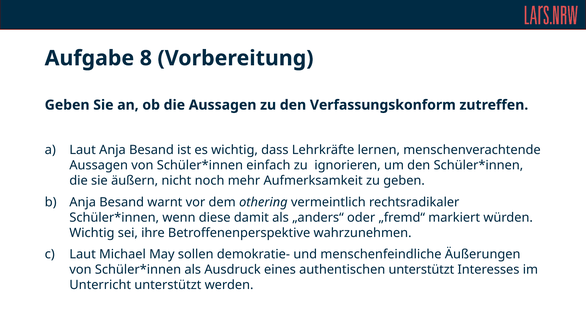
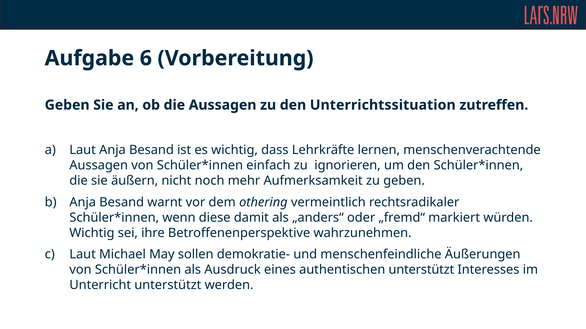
8: 8 -> 6 (146, 58)
Verfassungskonform: Verfassungskonform -> Unterrichtssituation (383, 105)
